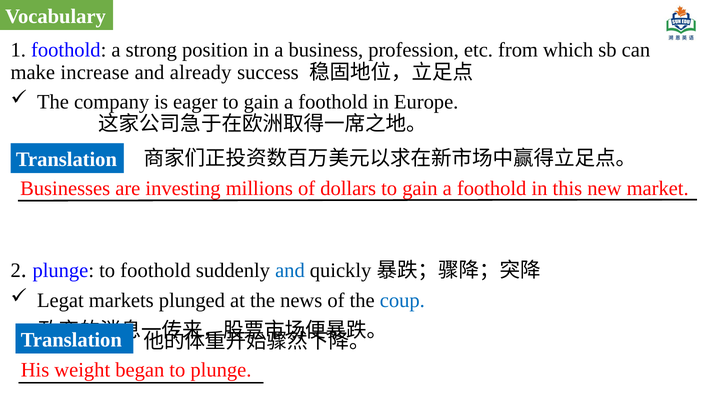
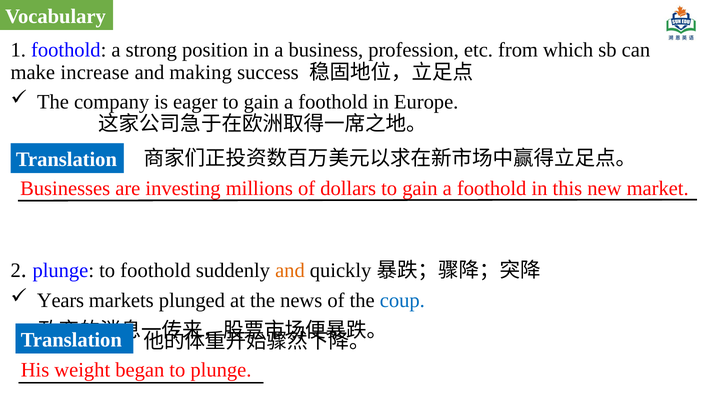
already: already -> making (201, 72)
and colour: blue -> orange (290, 270)
Legat: Legat -> Years (60, 300)
